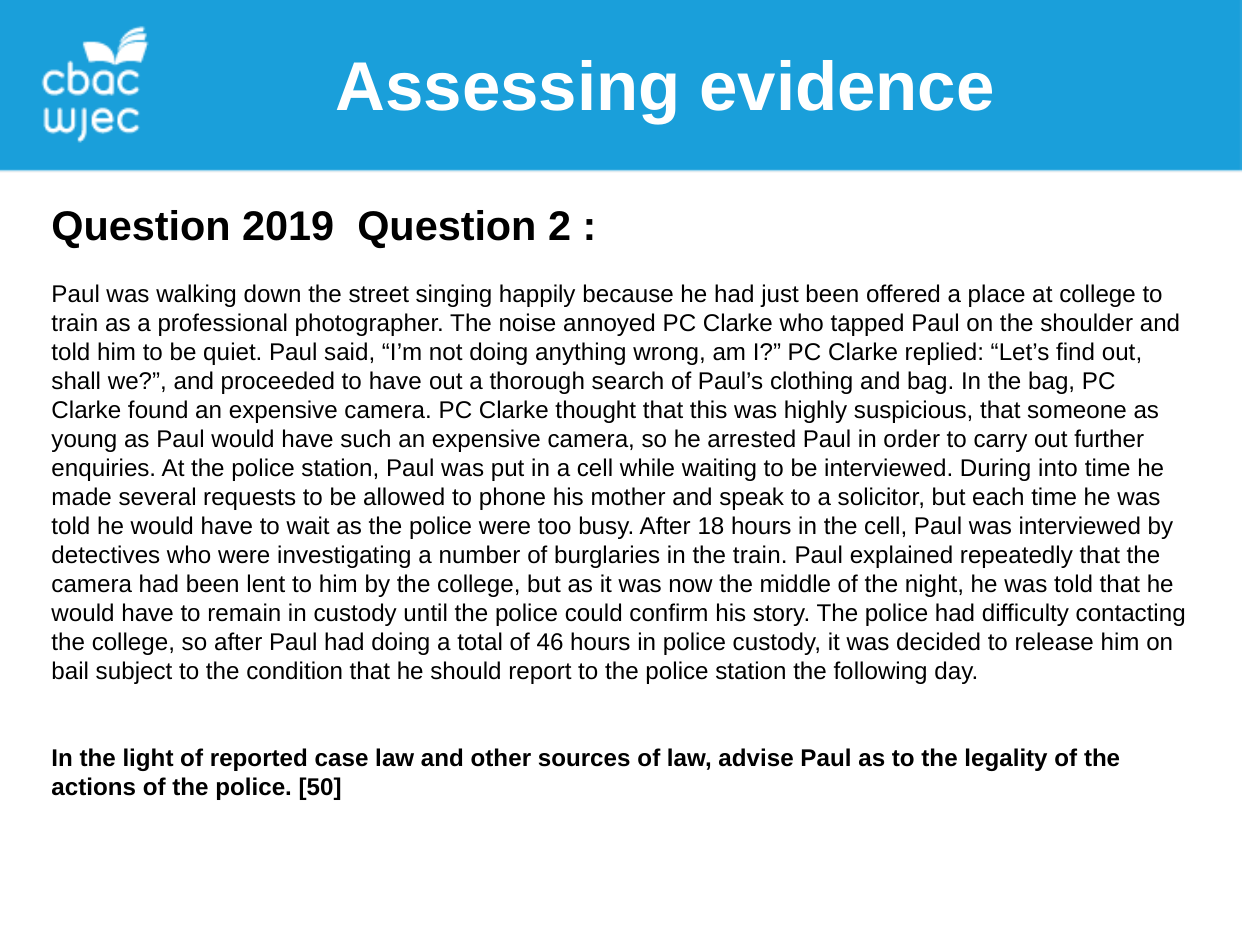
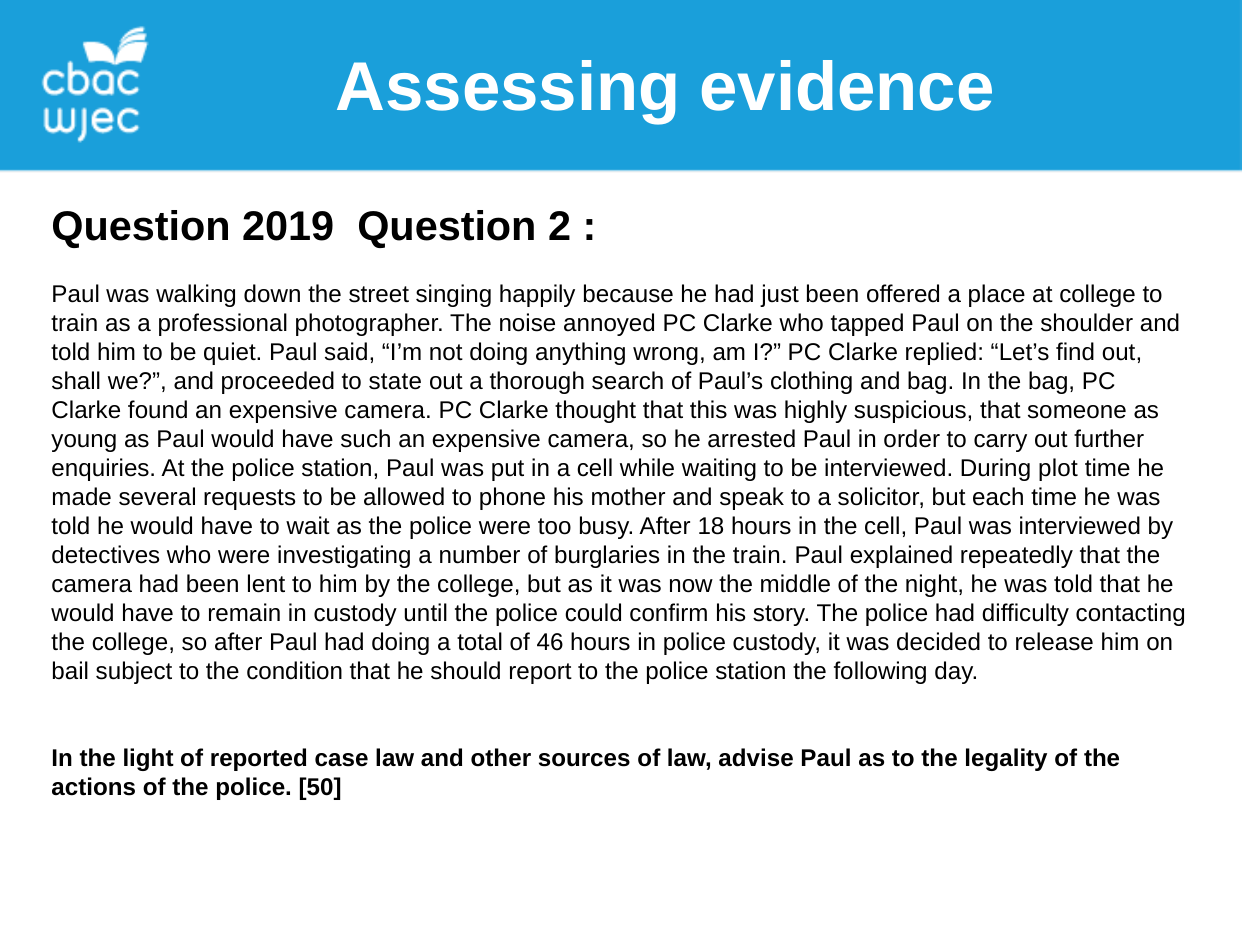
to have: have -> state (395, 381)
into: into -> plot (1058, 468)
